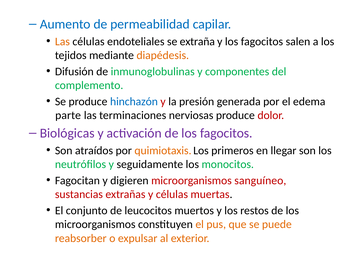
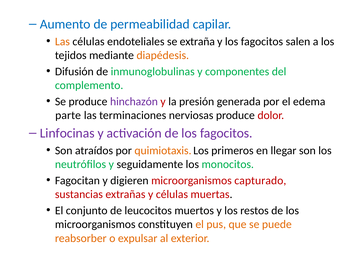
hinchazón colour: blue -> purple (134, 102)
Biológicas: Biológicas -> Linfocinas (67, 133)
sanguíneo: sanguíneo -> capturado (260, 181)
